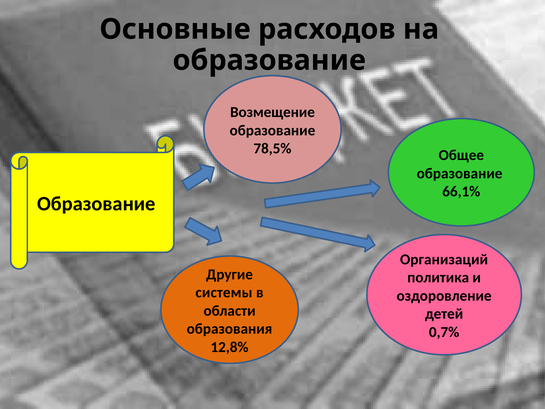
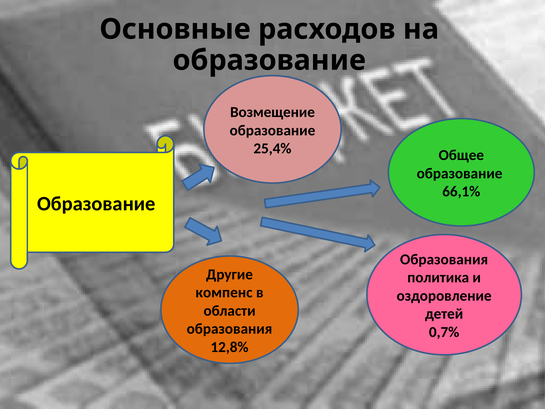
78,5%: 78,5% -> 25,4% (272, 148)
Организаций: Организаций -> Образования (444, 259)
системы: системы -> компенс (224, 292)
